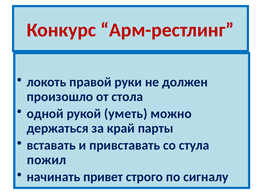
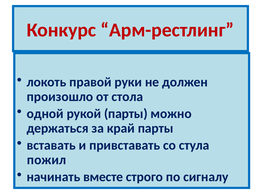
рукой уметь: уметь -> парты (126, 114)
привет: привет -> вместе (103, 177)
